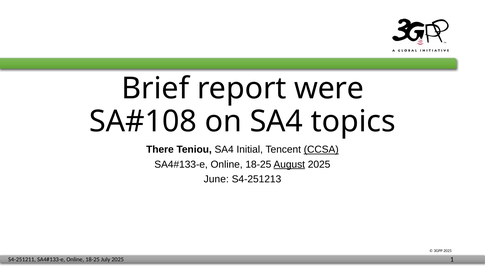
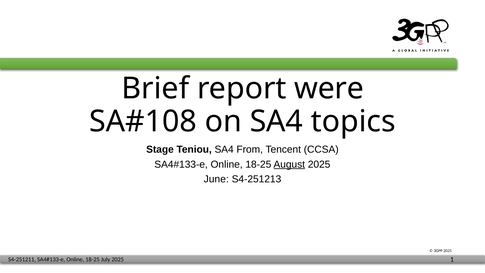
There: There -> Stage (160, 150)
Initial: Initial -> From (250, 150)
CCSA underline: present -> none (321, 150)
